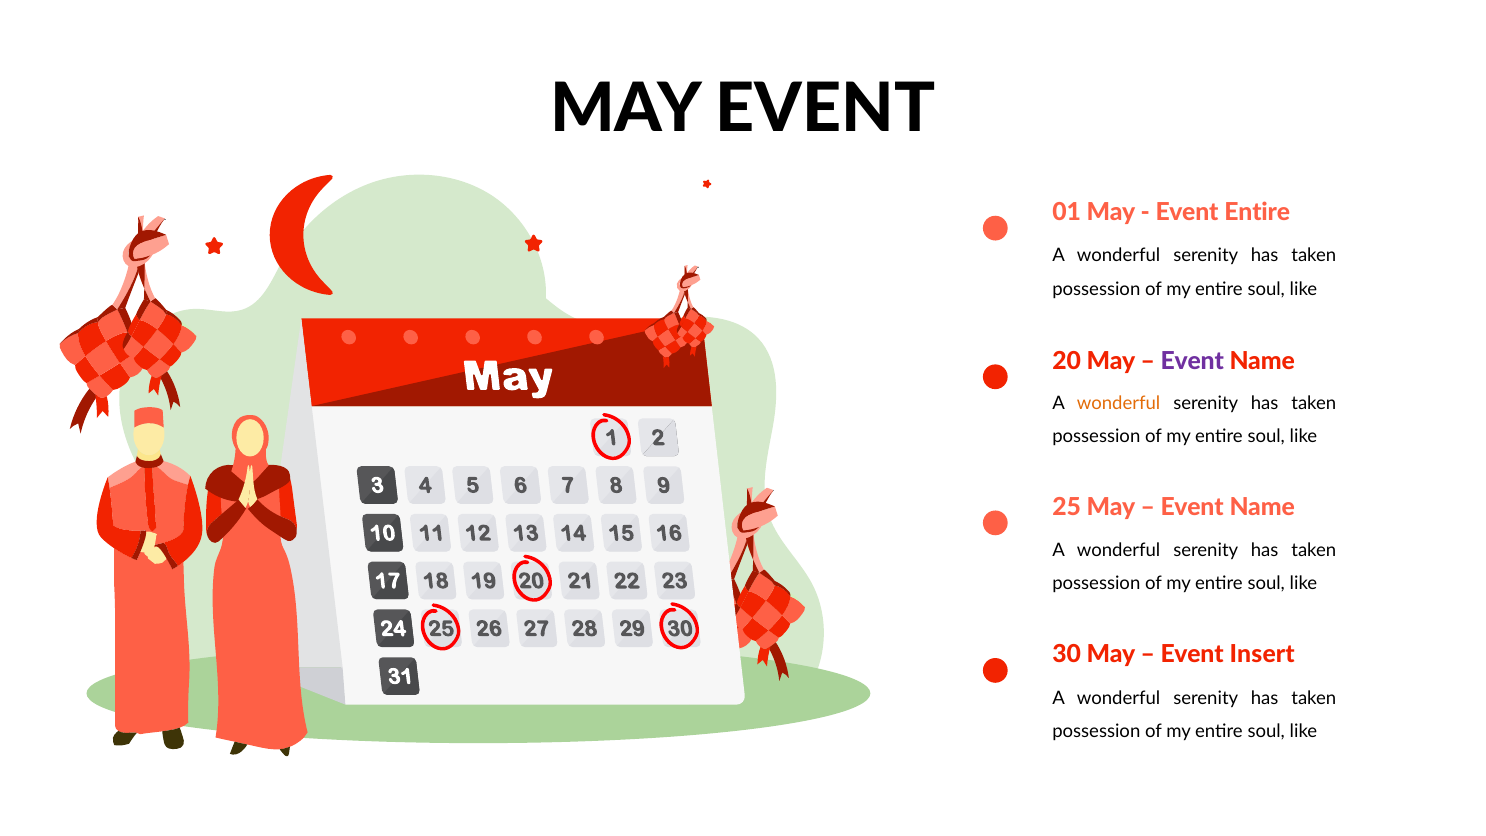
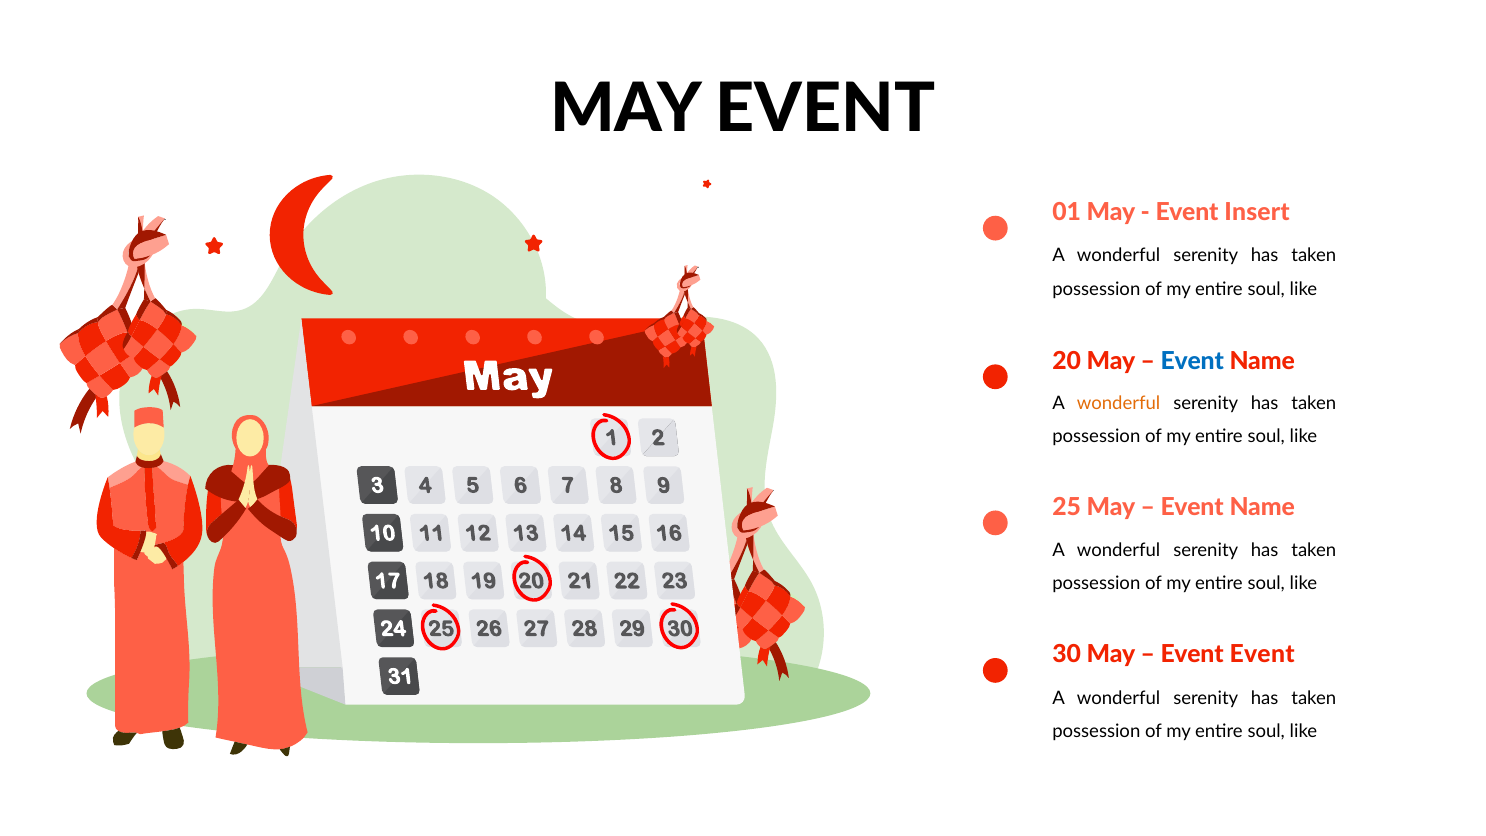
Event Entire: Entire -> Insert (1257, 212)
Event colour: purple -> blue (1192, 361)
Event Insert: Insert -> Event (1262, 655)
